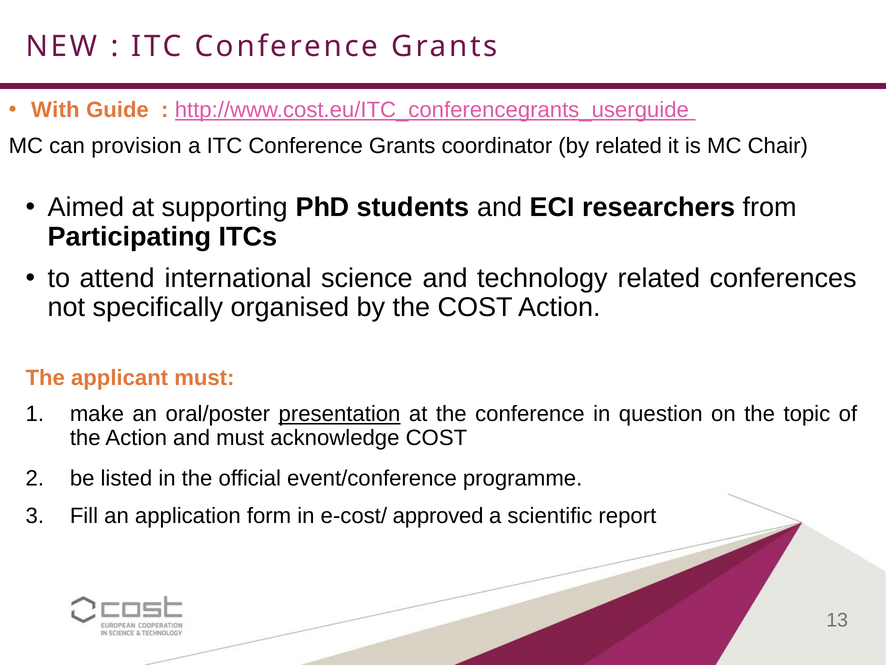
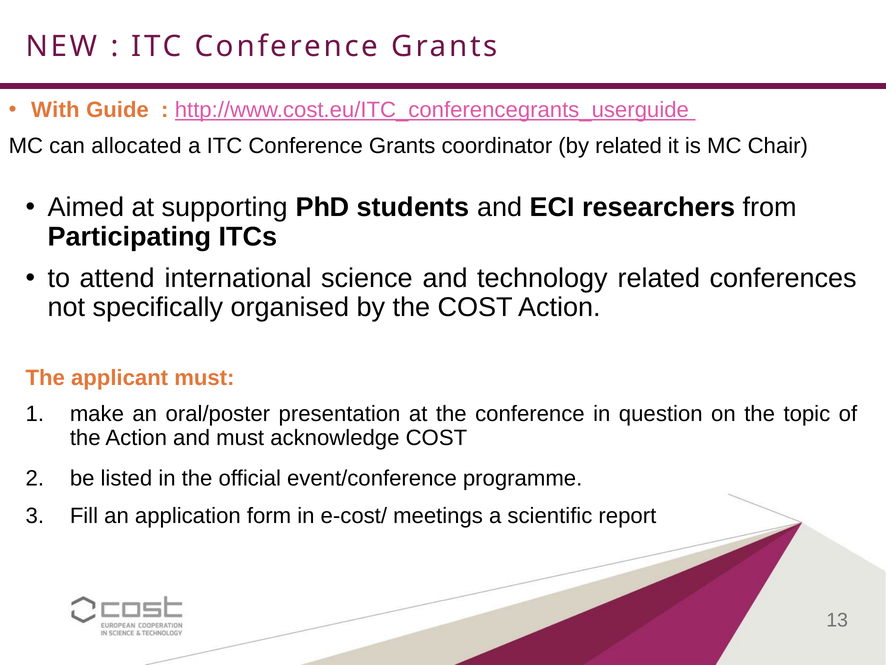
provision: provision -> allocated (136, 146)
presentation underline: present -> none (340, 414)
approved: approved -> meetings (438, 516)
